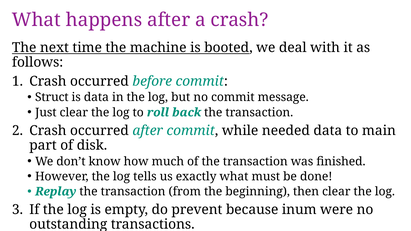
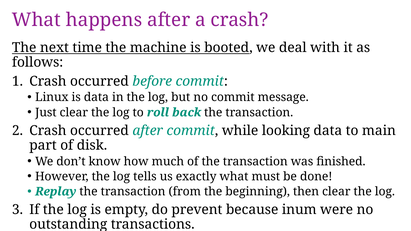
Struct: Struct -> Linux (52, 97)
needed: needed -> looking (286, 131)
